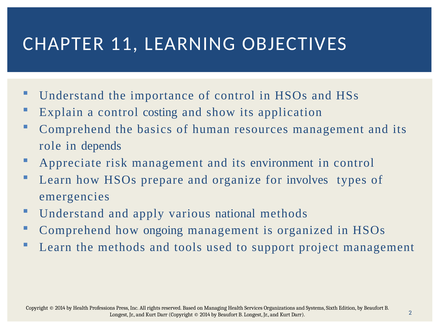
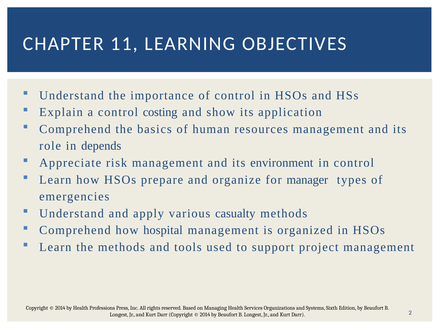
involves: involves -> manager (307, 180)
national: national -> casualty (235, 213)
ongoing: ongoing -> hospital (163, 230)
